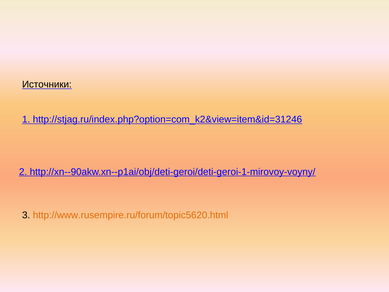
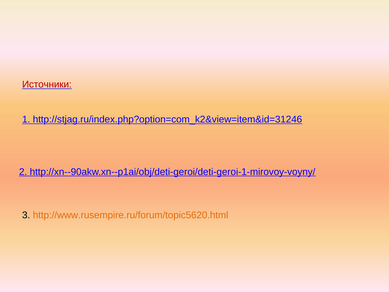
Источники colour: black -> red (47, 84)
